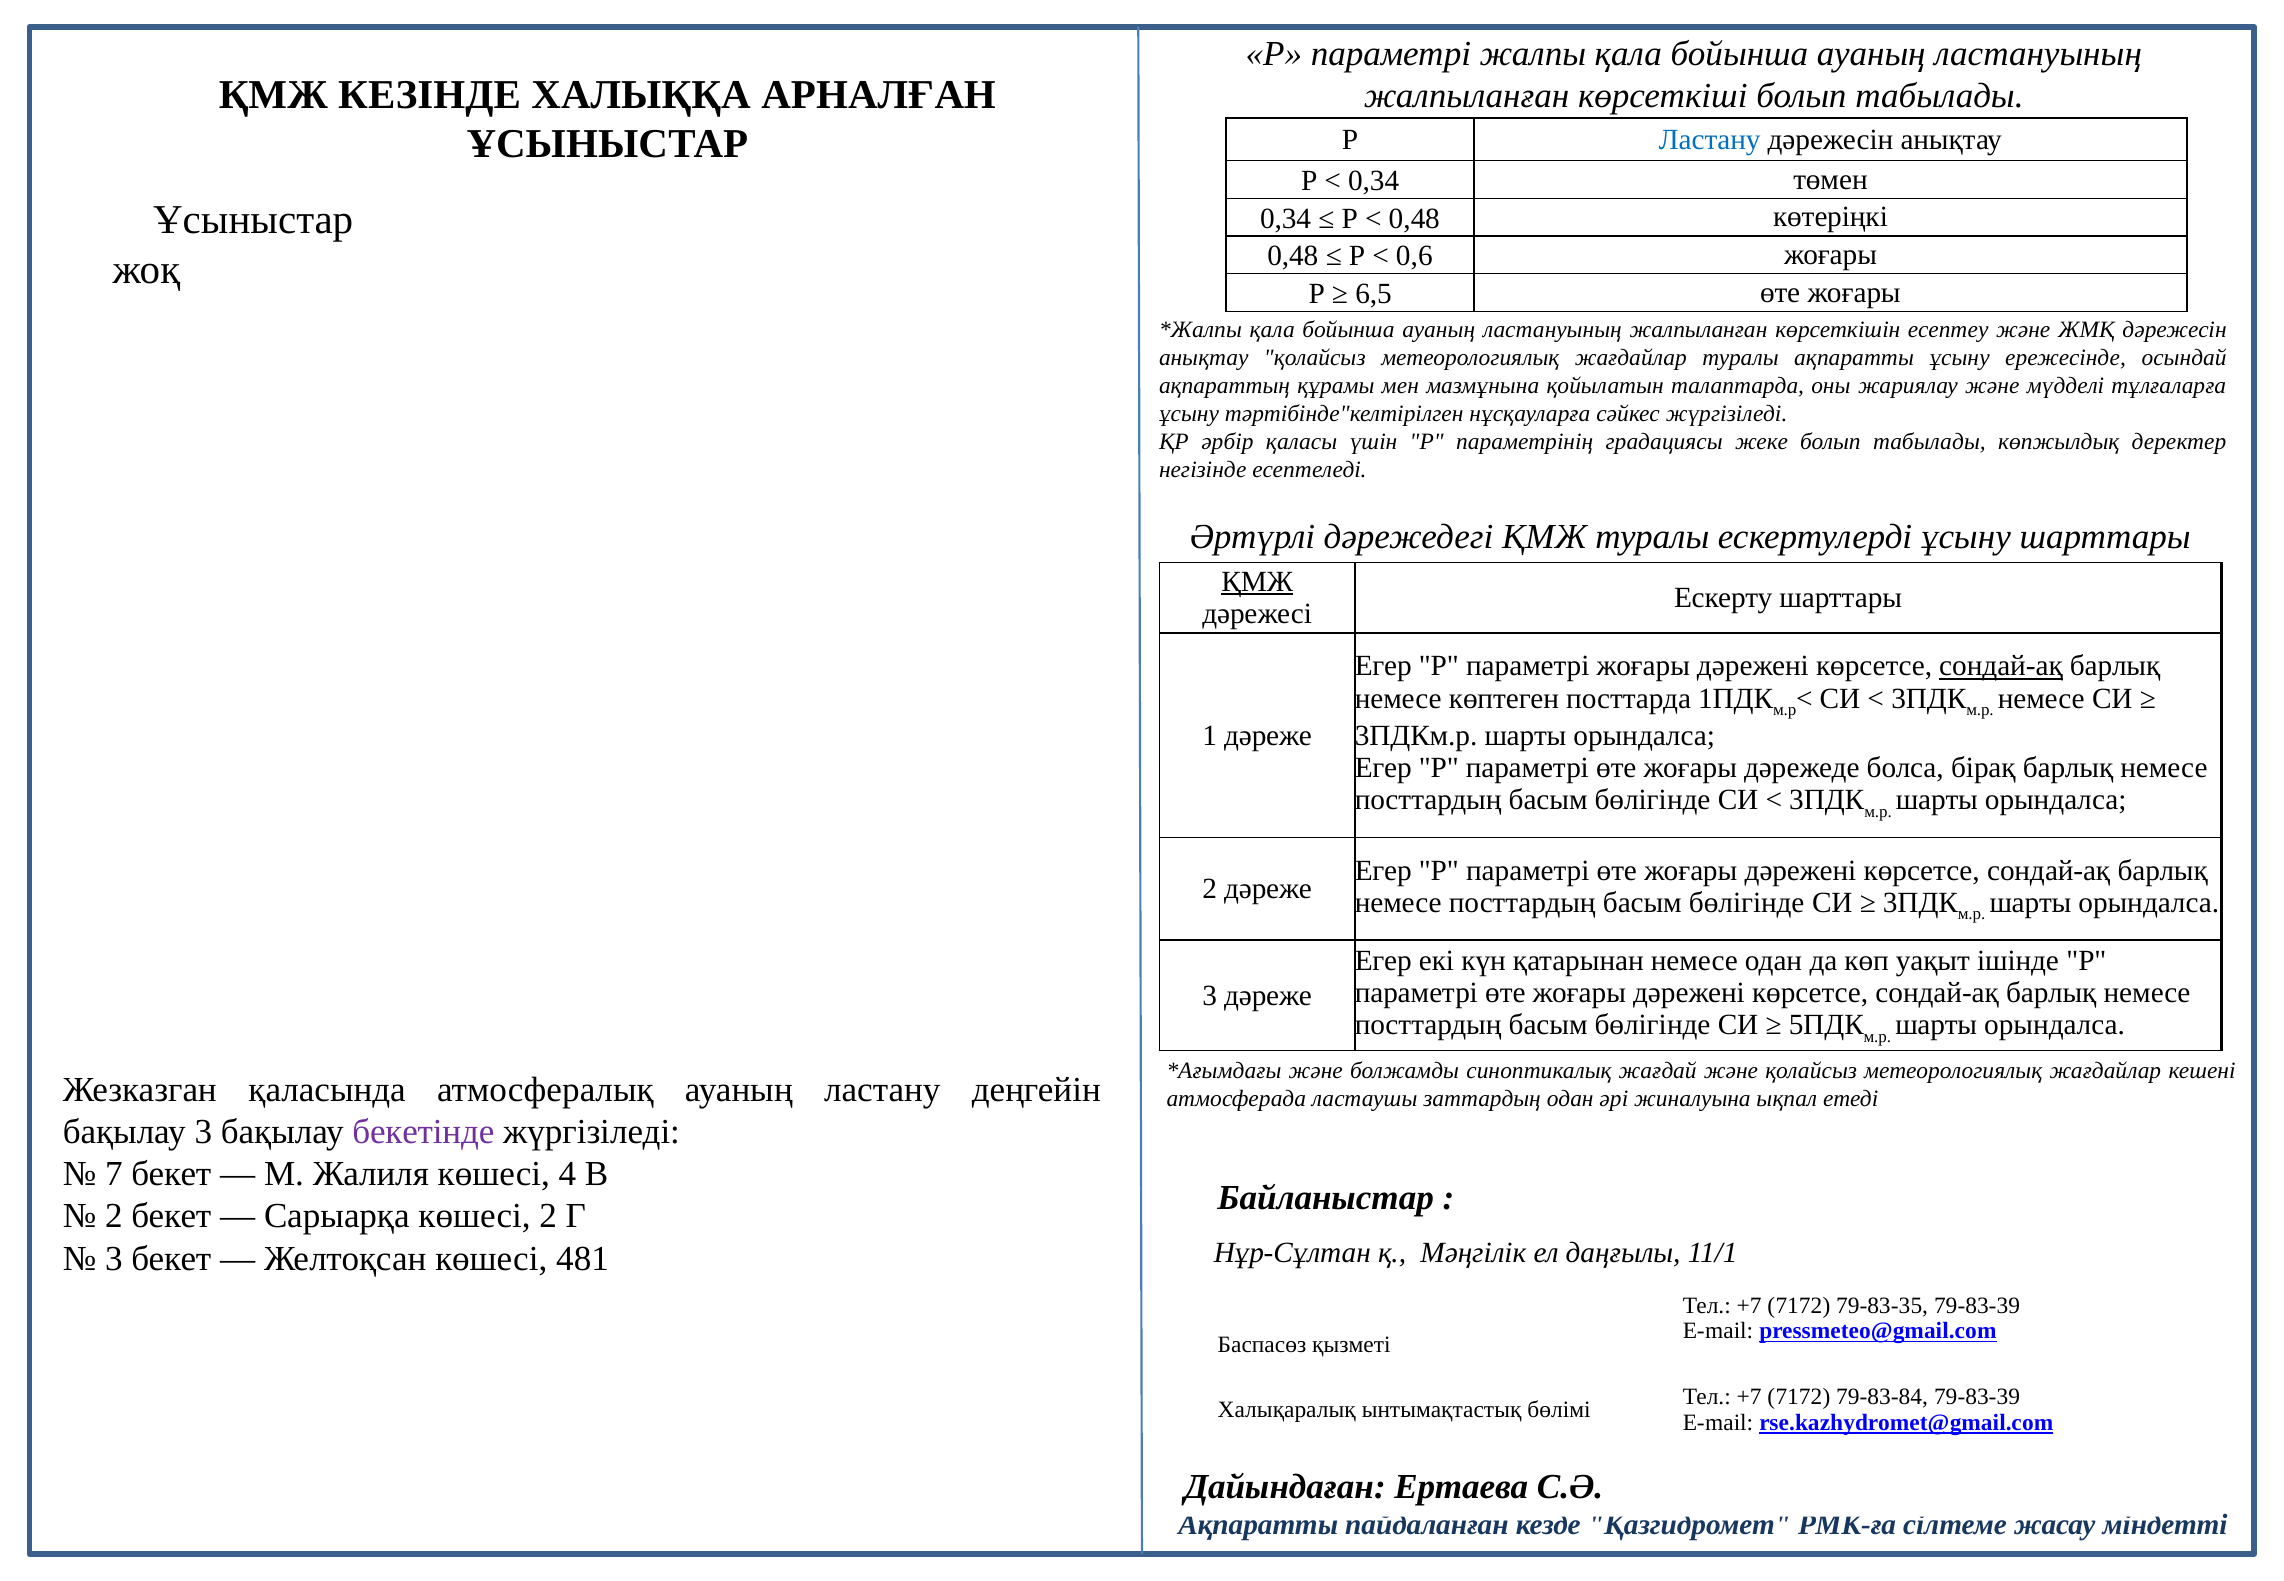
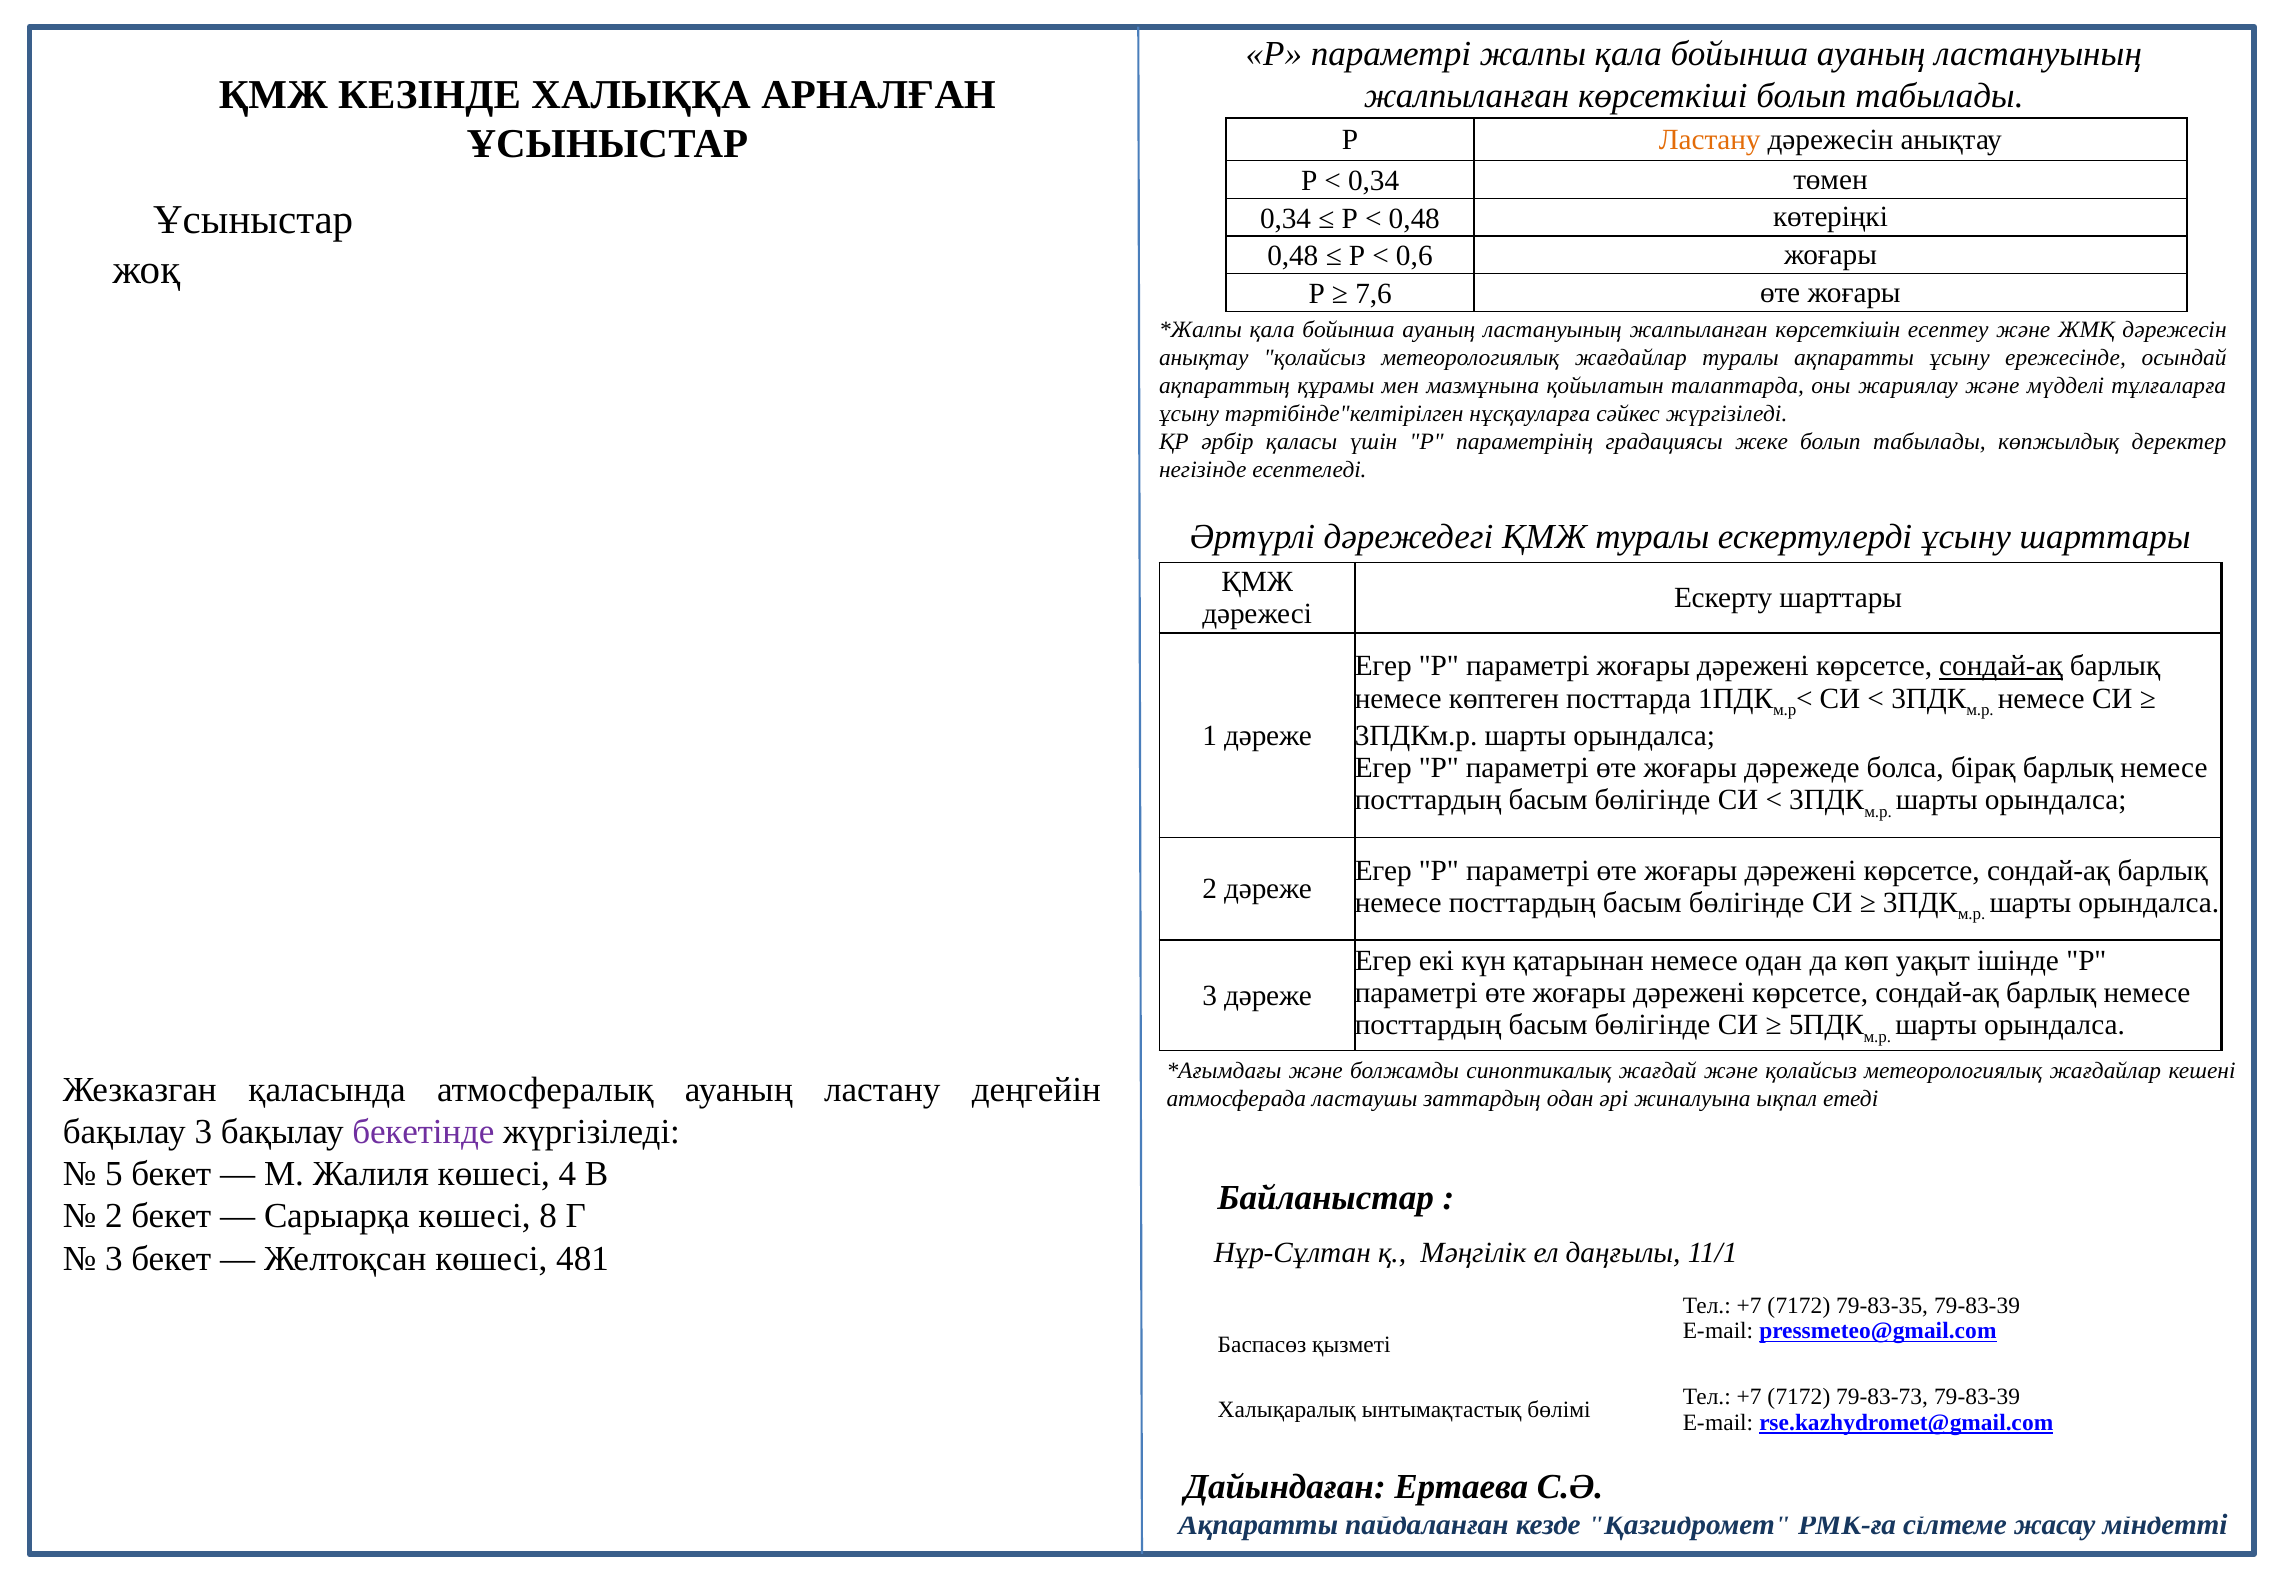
Ластану colour: blue -> orange (1710, 139)
6,5: 6,5 -> 7,6 (1374, 294)
ҚМЖ underline: present -> none (1257, 582)
7: 7 -> 5 (114, 1174)
көшесі 2: 2 -> 8 (548, 1217)
79-83-84: 79-83-84 -> 79-83-73 (1882, 1397)
